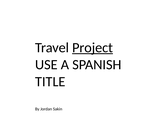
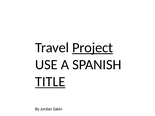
TITLE underline: none -> present (50, 82)
